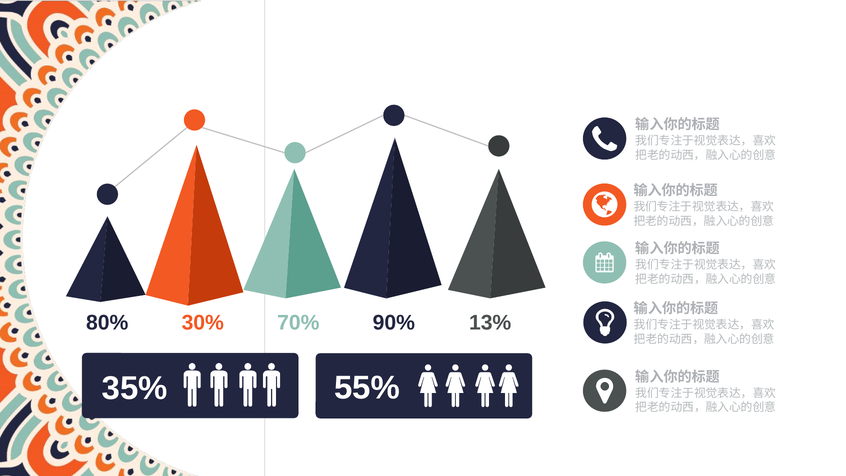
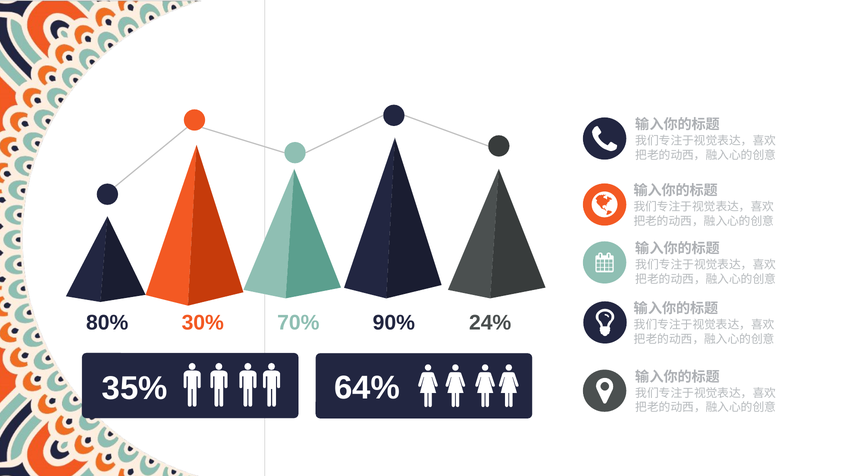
13%: 13% -> 24% (490, 323)
55%: 55% -> 64% (367, 388)
